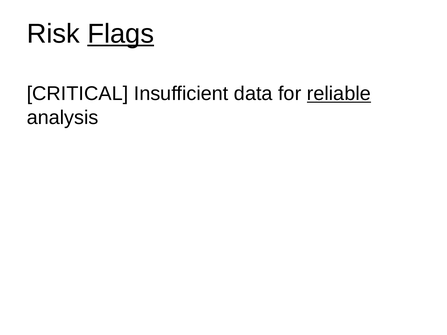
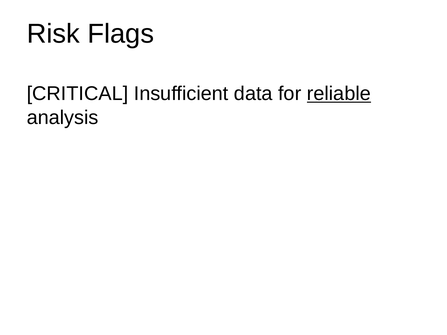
Flags underline: present -> none (121, 34)
